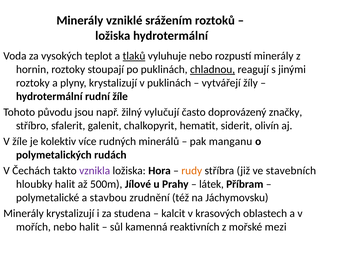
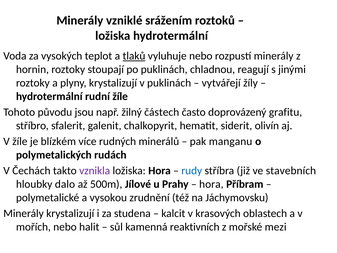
chladnou underline: present -> none (213, 69)
vylučují: vylučují -> částech (162, 112)
značky: značky -> grafitu (286, 112)
kolektiv: kolektiv -> blízkém (58, 141)
rudy colour: orange -> blue (192, 171)
hloubky halit: halit -> dalo (65, 184)
látek: látek -> hora (211, 184)
stavbou: stavbou -> vysokou (108, 197)
